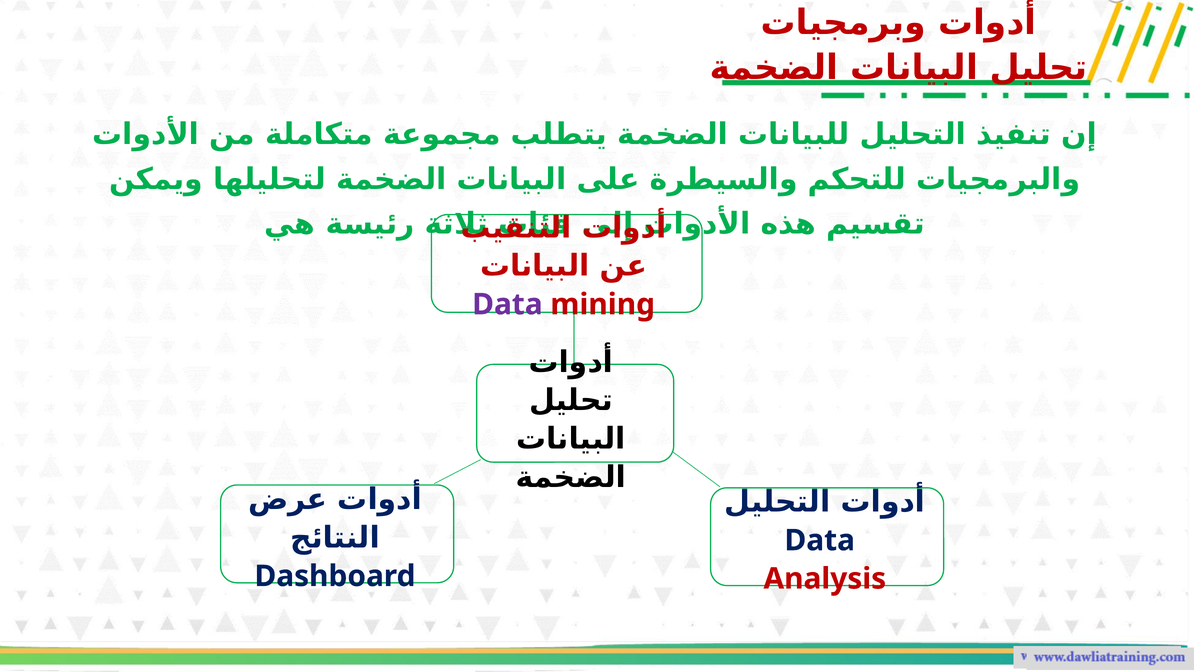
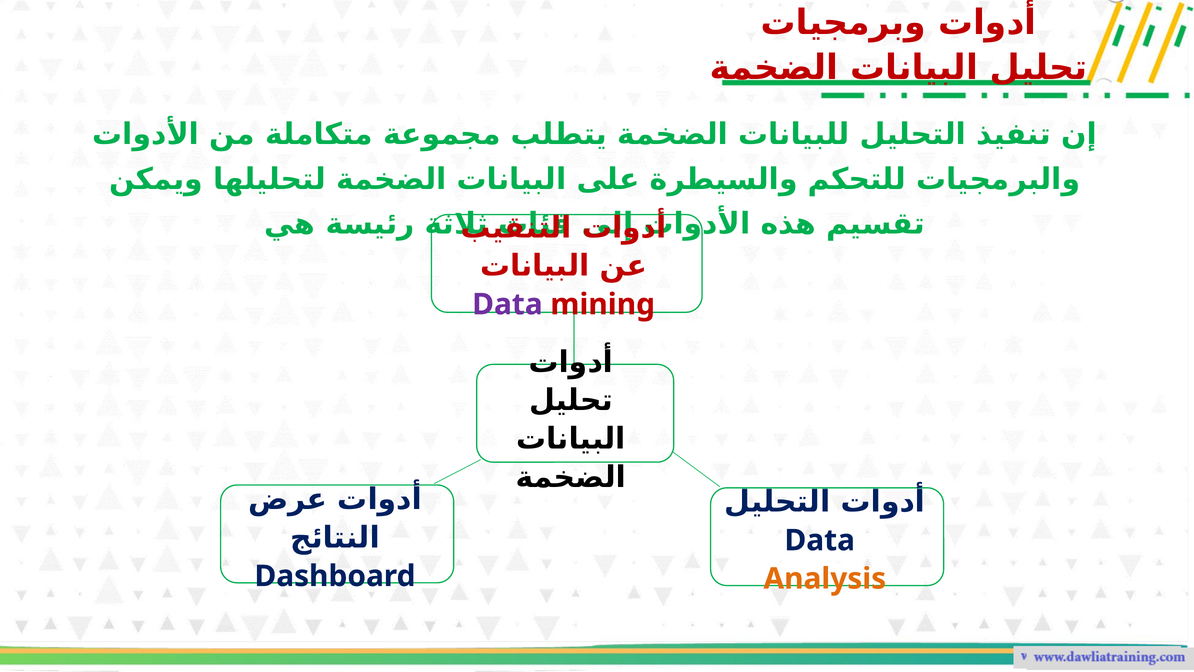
Analysis colour: red -> orange (825, 578)
